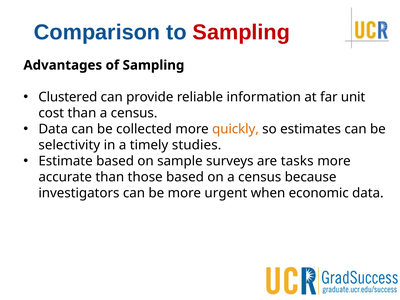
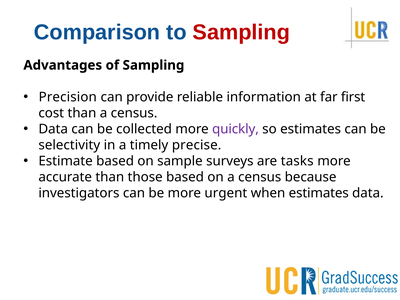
Clustered: Clustered -> Precision (68, 97)
unit: unit -> first (353, 97)
quickly colour: orange -> purple (236, 129)
studies: studies -> precise (197, 145)
when economic: economic -> estimates (319, 193)
